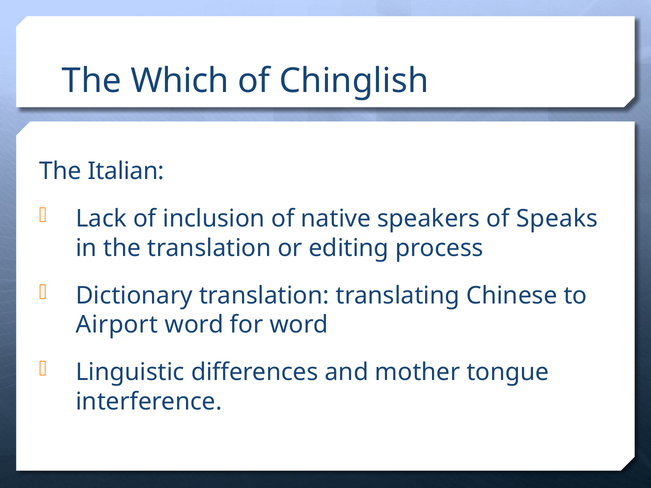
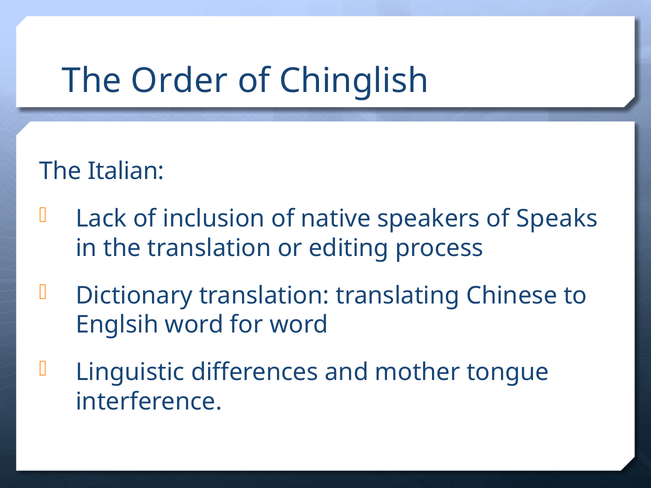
Which: Which -> Order (180, 81)
Airport: Airport -> Englsih (117, 325)
